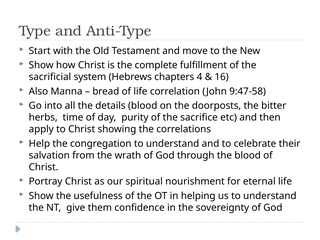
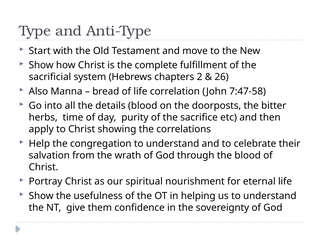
4: 4 -> 2 (200, 77)
16: 16 -> 26 (222, 77)
9:47-58: 9:47-58 -> 7:47-58 (248, 91)
